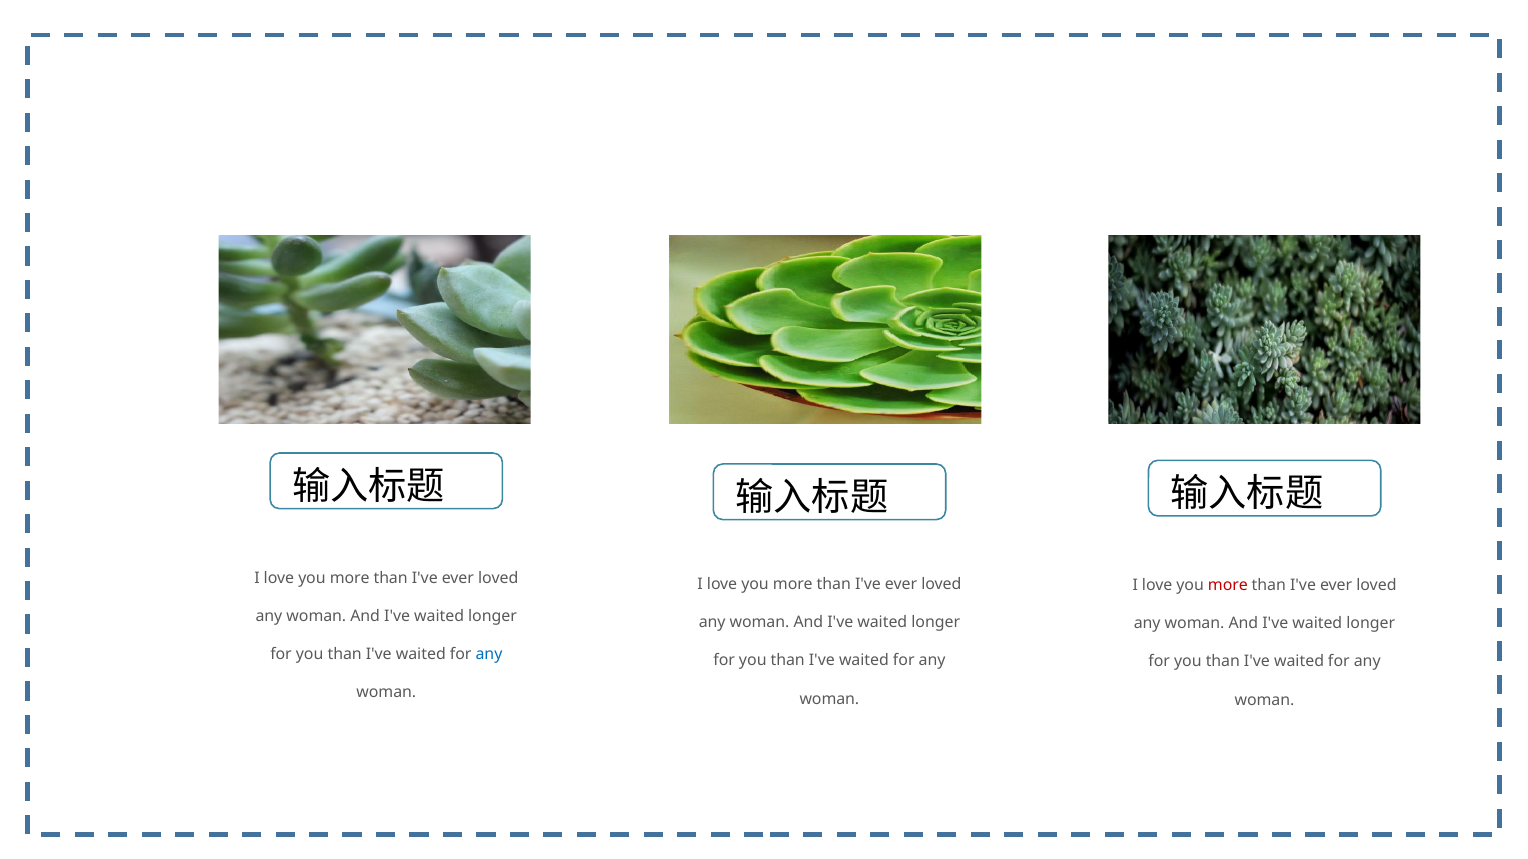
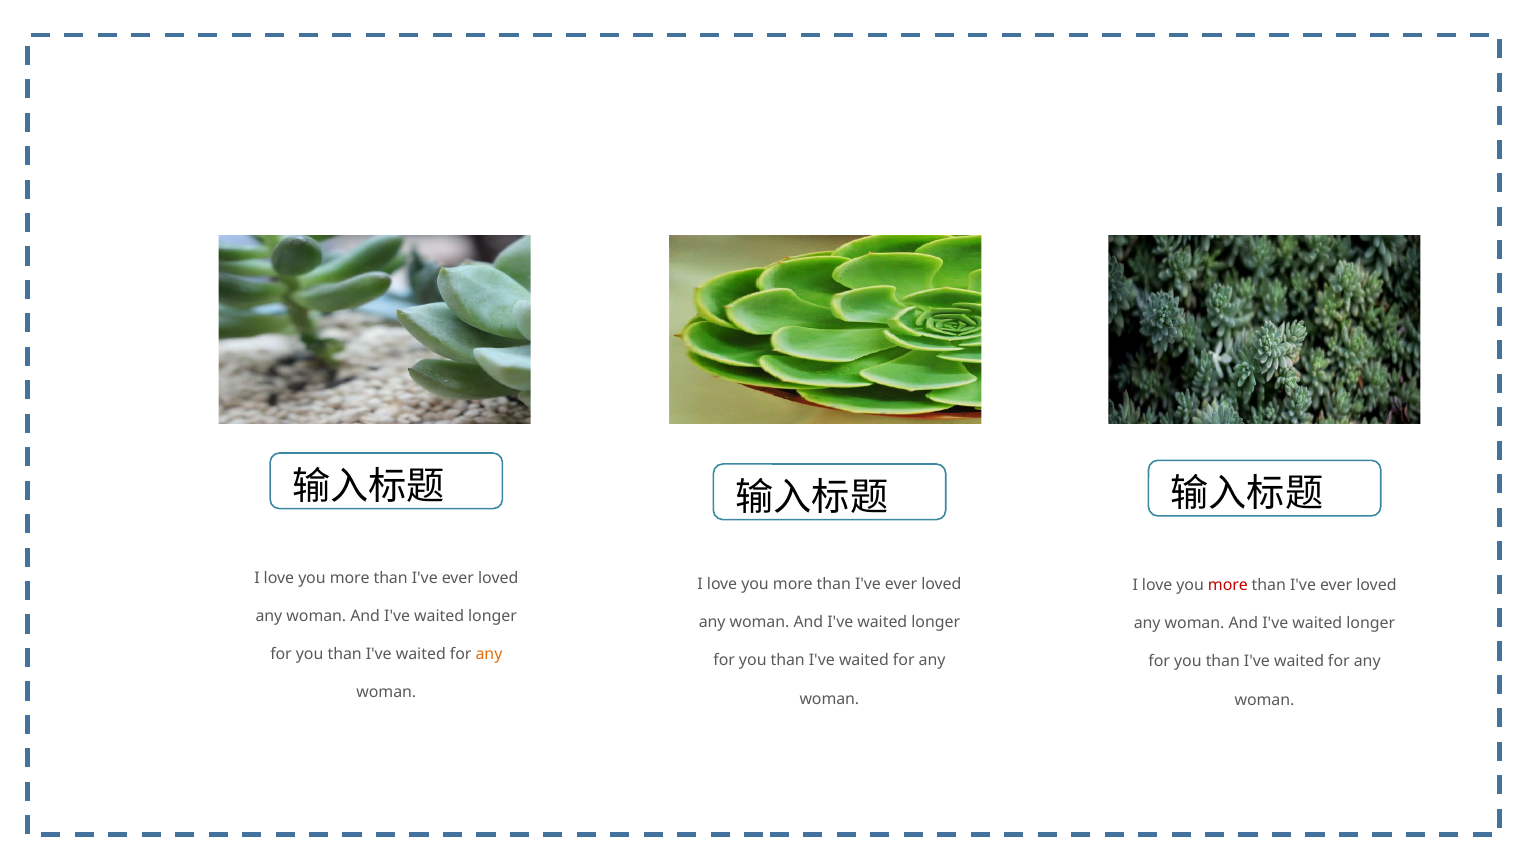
any colour: blue -> orange (489, 655)
